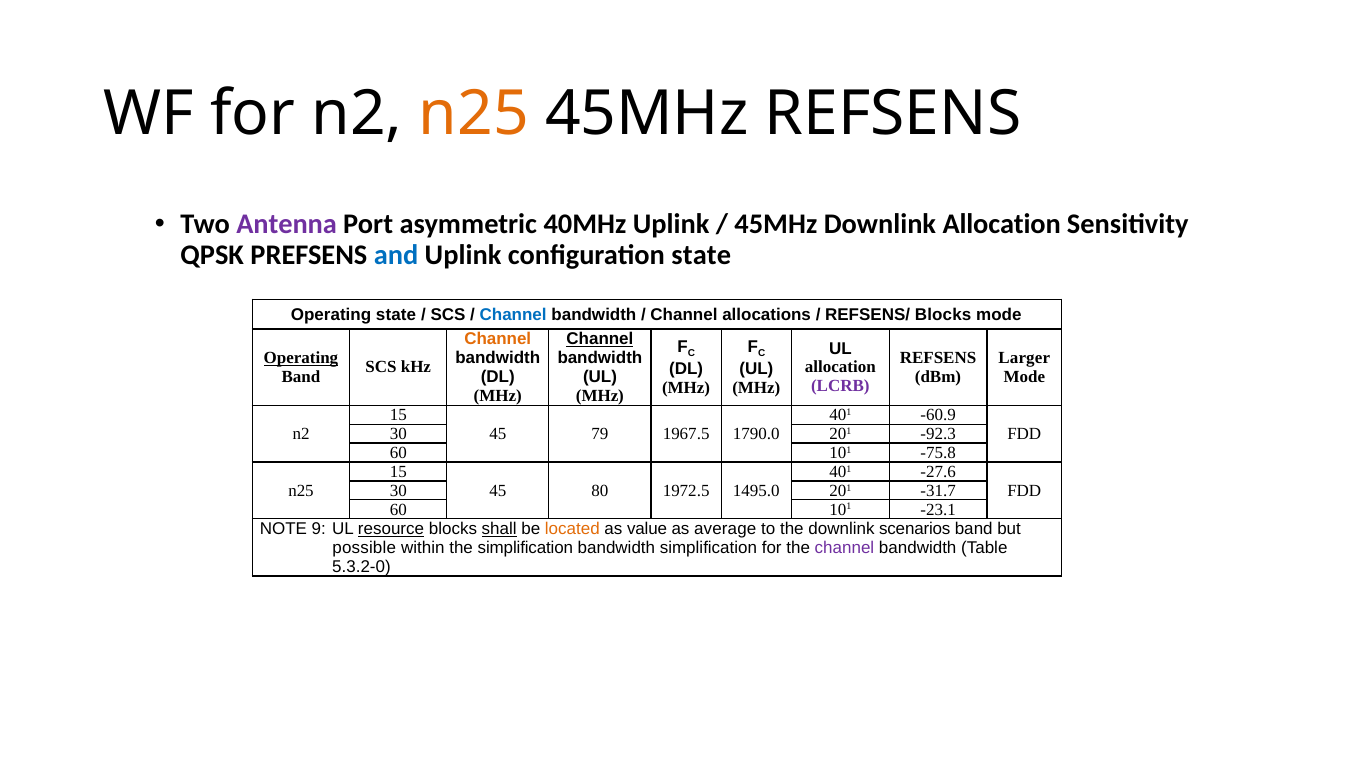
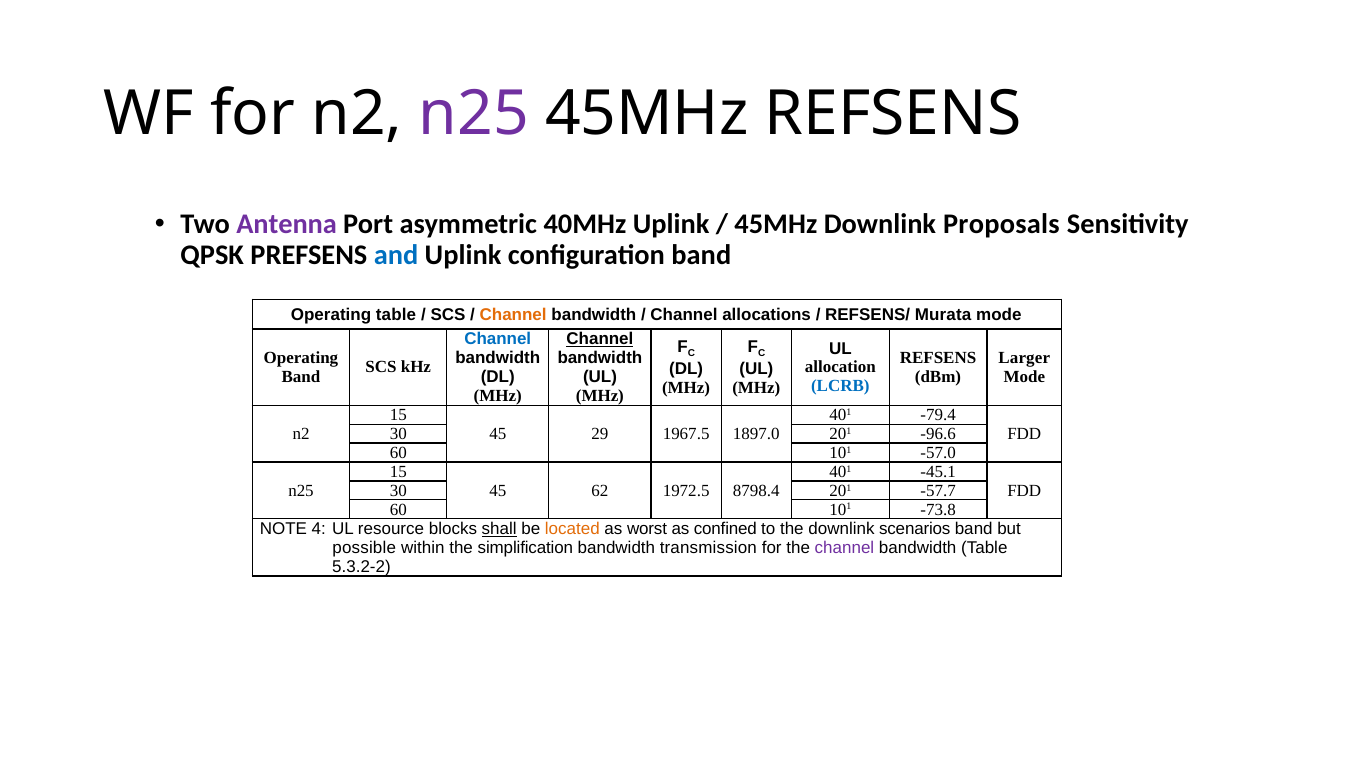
n25 colour: orange -> purple (474, 114)
Downlink Allocation: Allocation -> Proposals (1001, 224)
configuration state: state -> band (701, 255)
Operating state: state -> table (396, 315)
Channel colour: blue -> orange (513, 315)
REFSENS/ Blocks: Blocks -> Murata (943, 315)
Channel colour: orange -> blue (498, 339)
Operating underline: present -> none (301, 358)
LCRB colour: purple -> blue (840, 386)
-60.9: -60.9 -> -79.4 (938, 415)
79: 79 -> 29 (600, 434)
1790.0: 1790.0 -> 1897.0 (756, 434)
-92.3: -92.3 -> -96.6 (938, 434)
-75.8: -75.8 -> -57.0 (938, 453)
-27.6: -27.6 -> -45.1 (938, 472)
80: 80 -> 62 (600, 491)
1495.0: 1495.0 -> 8798.4 (756, 491)
-31.7: -31.7 -> -57.7 (938, 491)
-23.1: -23.1 -> -73.8 (938, 510)
9: 9 -> 4 (319, 529)
resource underline: present -> none (391, 529)
value: value -> worst (647, 529)
average: average -> confined (725, 529)
bandwidth simplification: simplification -> transmission (708, 548)
5.3.2-0: 5.3.2-0 -> 5.3.2-2 (361, 567)
